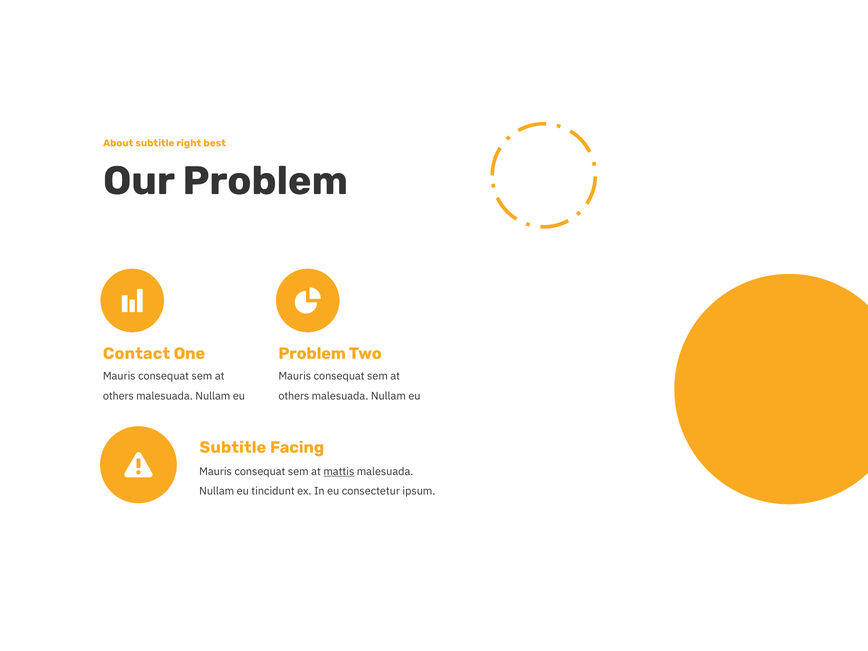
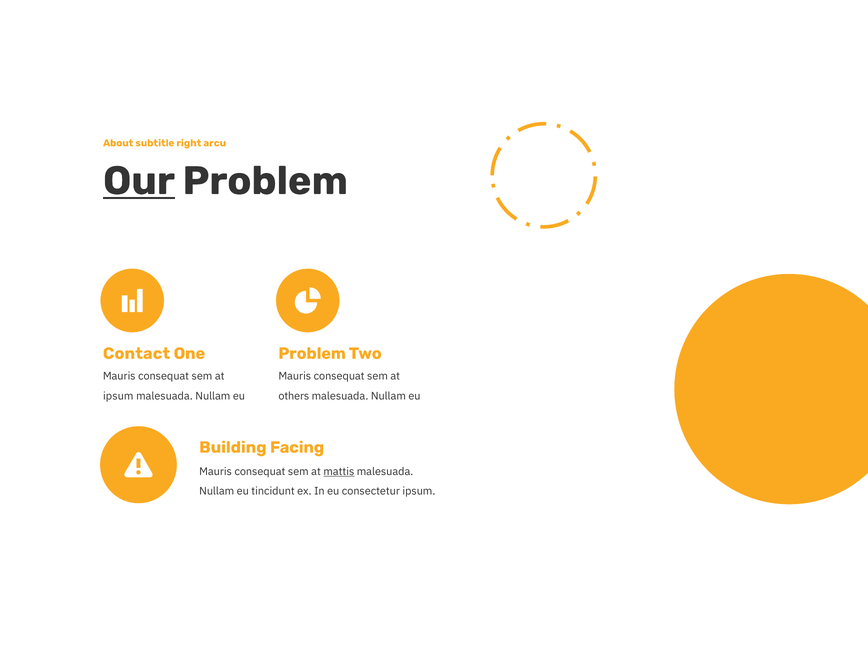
best: best -> arcu (215, 143)
Our underline: none -> present (139, 181)
others: others -> ipsum (118, 396)
Subtitle: Subtitle -> Building (233, 447)
